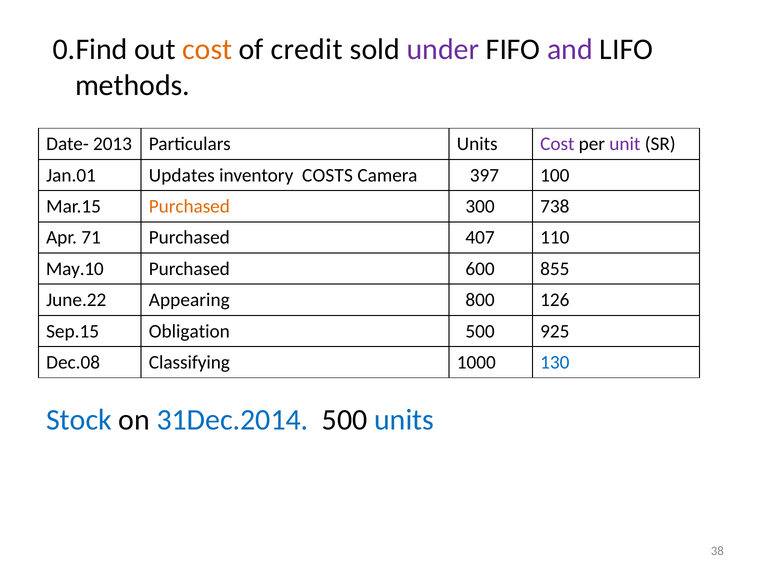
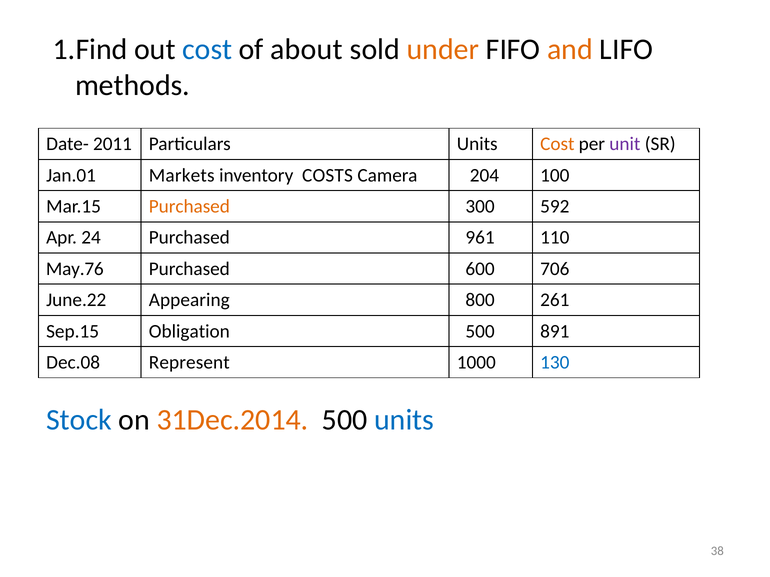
0.Find: 0.Find -> 1.Find (90, 50)
cost colour: orange -> blue (207, 50)
credit: credit -> about (307, 50)
under colour: purple -> orange (443, 50)
and colour: purple -> orange (570, 50)
2013: 2013 -> 2011 (112, 144)
Cost colour: purple -> orange (557, 144)
Updates: Updates -> Markets (182, 175)
397: 397 -> 204 (484, 175)
738: 738 -> 592 (555, 207)
71: 71 -> 24 (91, 238)
407: 407 -> 961 (480, 238)
May.10: May.10 -> May.76 (75, 269)
855: 855 -> 706 (555, 269)
126: 126 -> 261 (555, 300)
925: 925 -> 891 (555, 332)
Classifying: Classifying -> Represent (189, 363)
31Dec.2014 colour: blue -> orange (232, 420)
